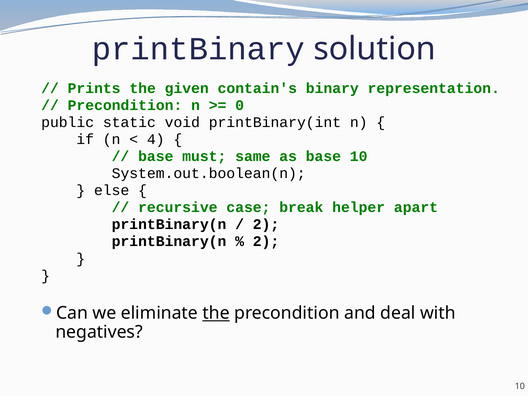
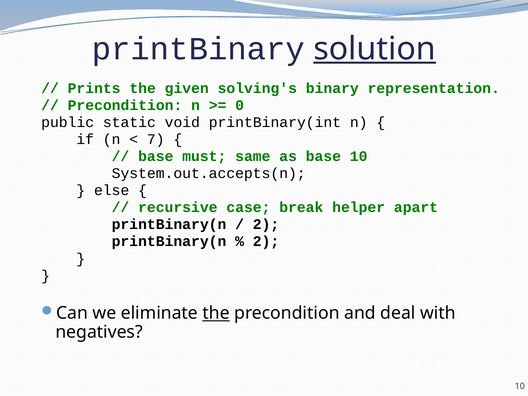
solution underline: none -> present (375, 49)
contain's: contain's -> solving's (257, 88)
4: 4 -> 7 (156, 139)
System.out.boolean(n: System.out.boolean(n -> System.out.accepts(n (209, 173)
